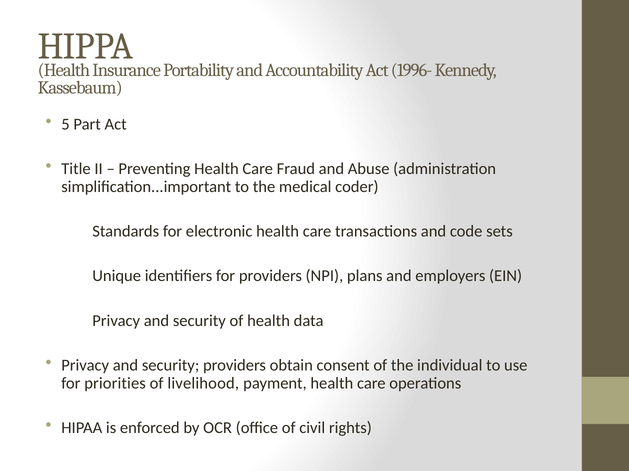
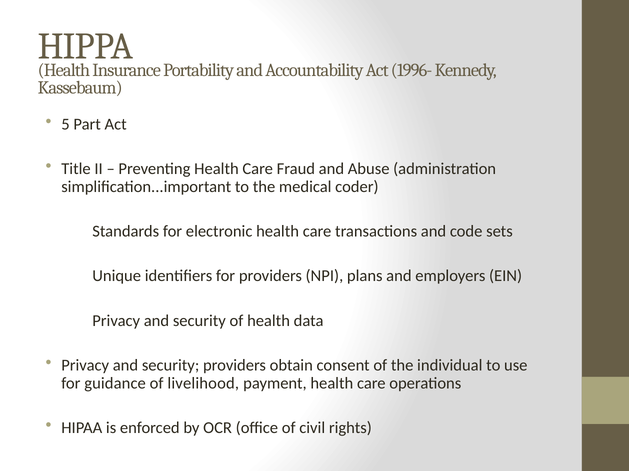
priorities: priorities -> guidance (115, 384)
